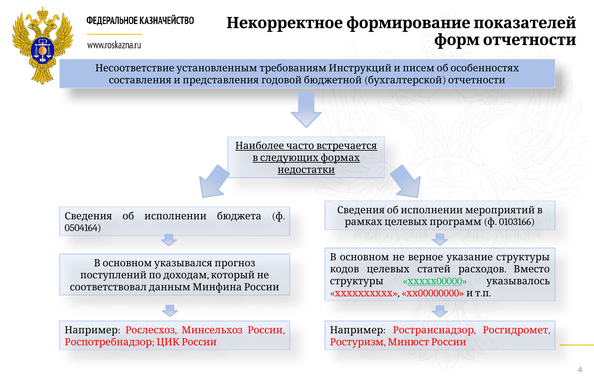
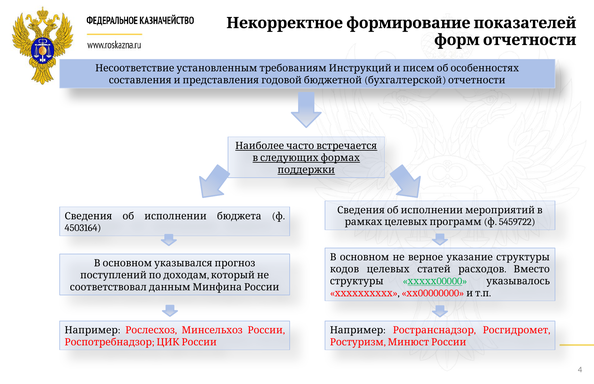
недостатки: недостатки -> поддержки (306, 170)
0103166: 0103166 -> 5459722 (517, 222)
0504164: 0504164 -> 4503164 (83, 228)
